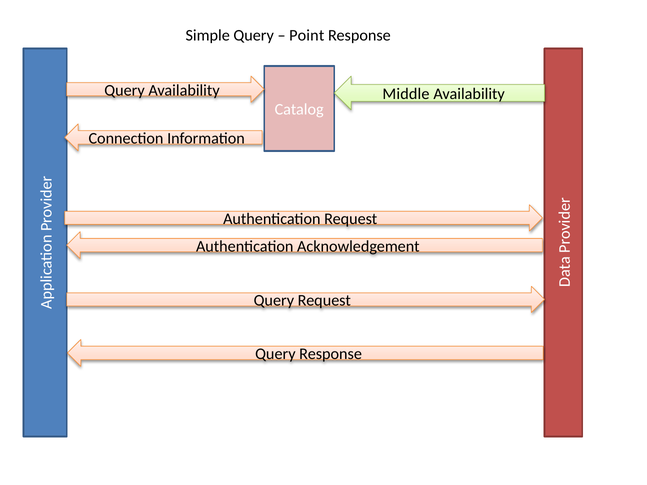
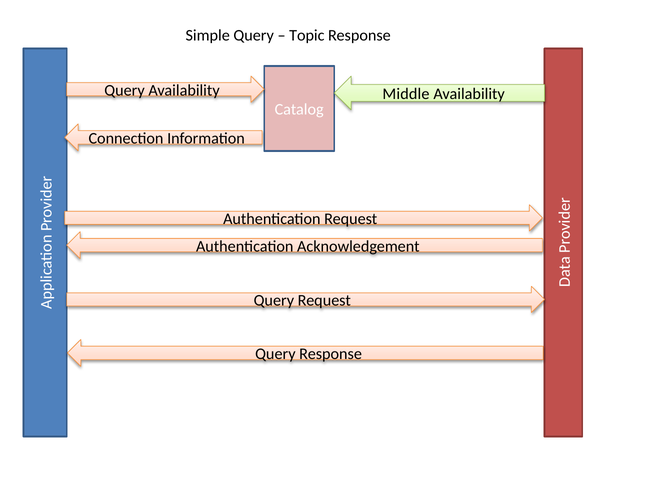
Point: Point -> Topic (307, 36)
